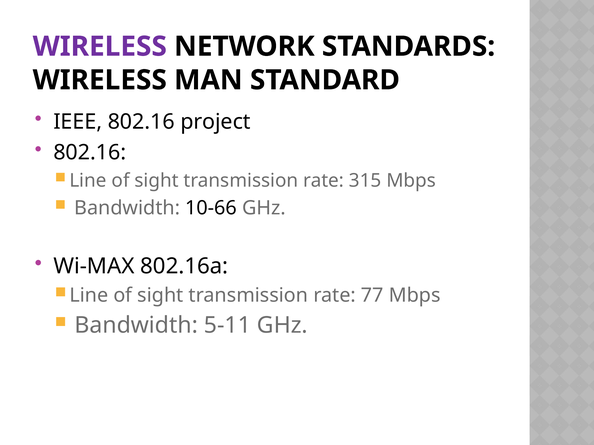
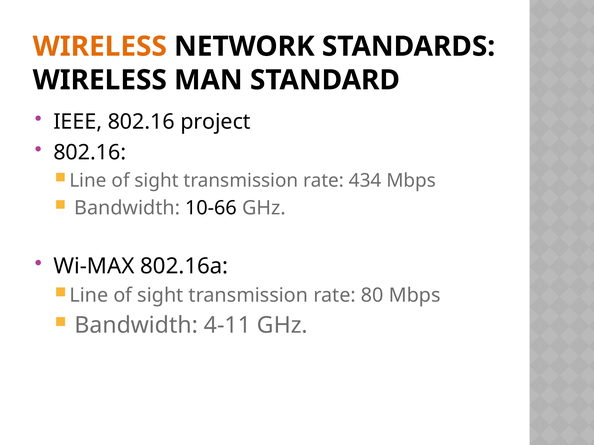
WIRELESS colour: purple -> orange (100, 46)
315: 315 -> 434 (365, 181)
77: 77 -> 80 (372, 296)
5-11: 5-11 -> 4-11 (227, 326)
